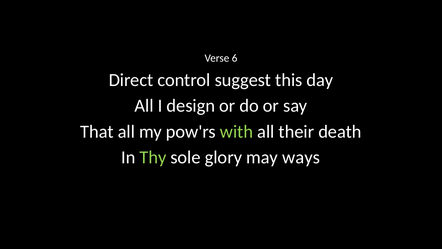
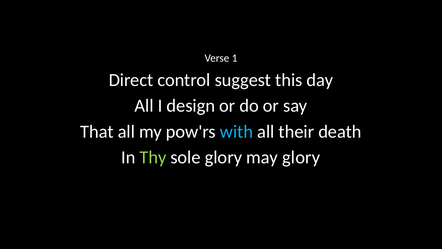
6: 6 -> 1 (235, 58)
with colour: light green -> light blue (236, 131)
may ways: ways -> glory (301, 157)
